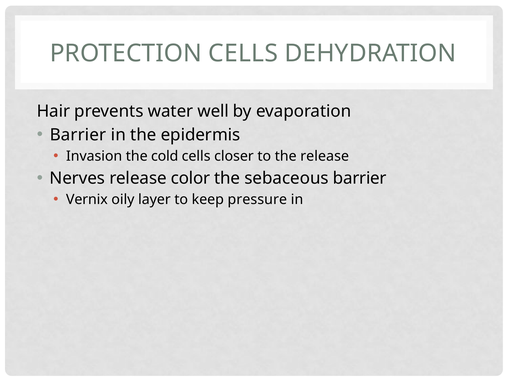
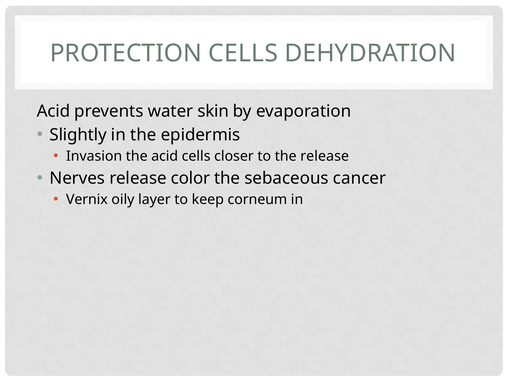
Hair: Hair -> Acid (53, 111)
well: well -> skin (213, 111)
Barrier: Barrier -> Slightly (78, 135)
the cold: cold -> acid (165, 156)
sebaceous barrier: barrier -> cancer (360, 178)
pressure: pressure -> corneum (257, 200)
